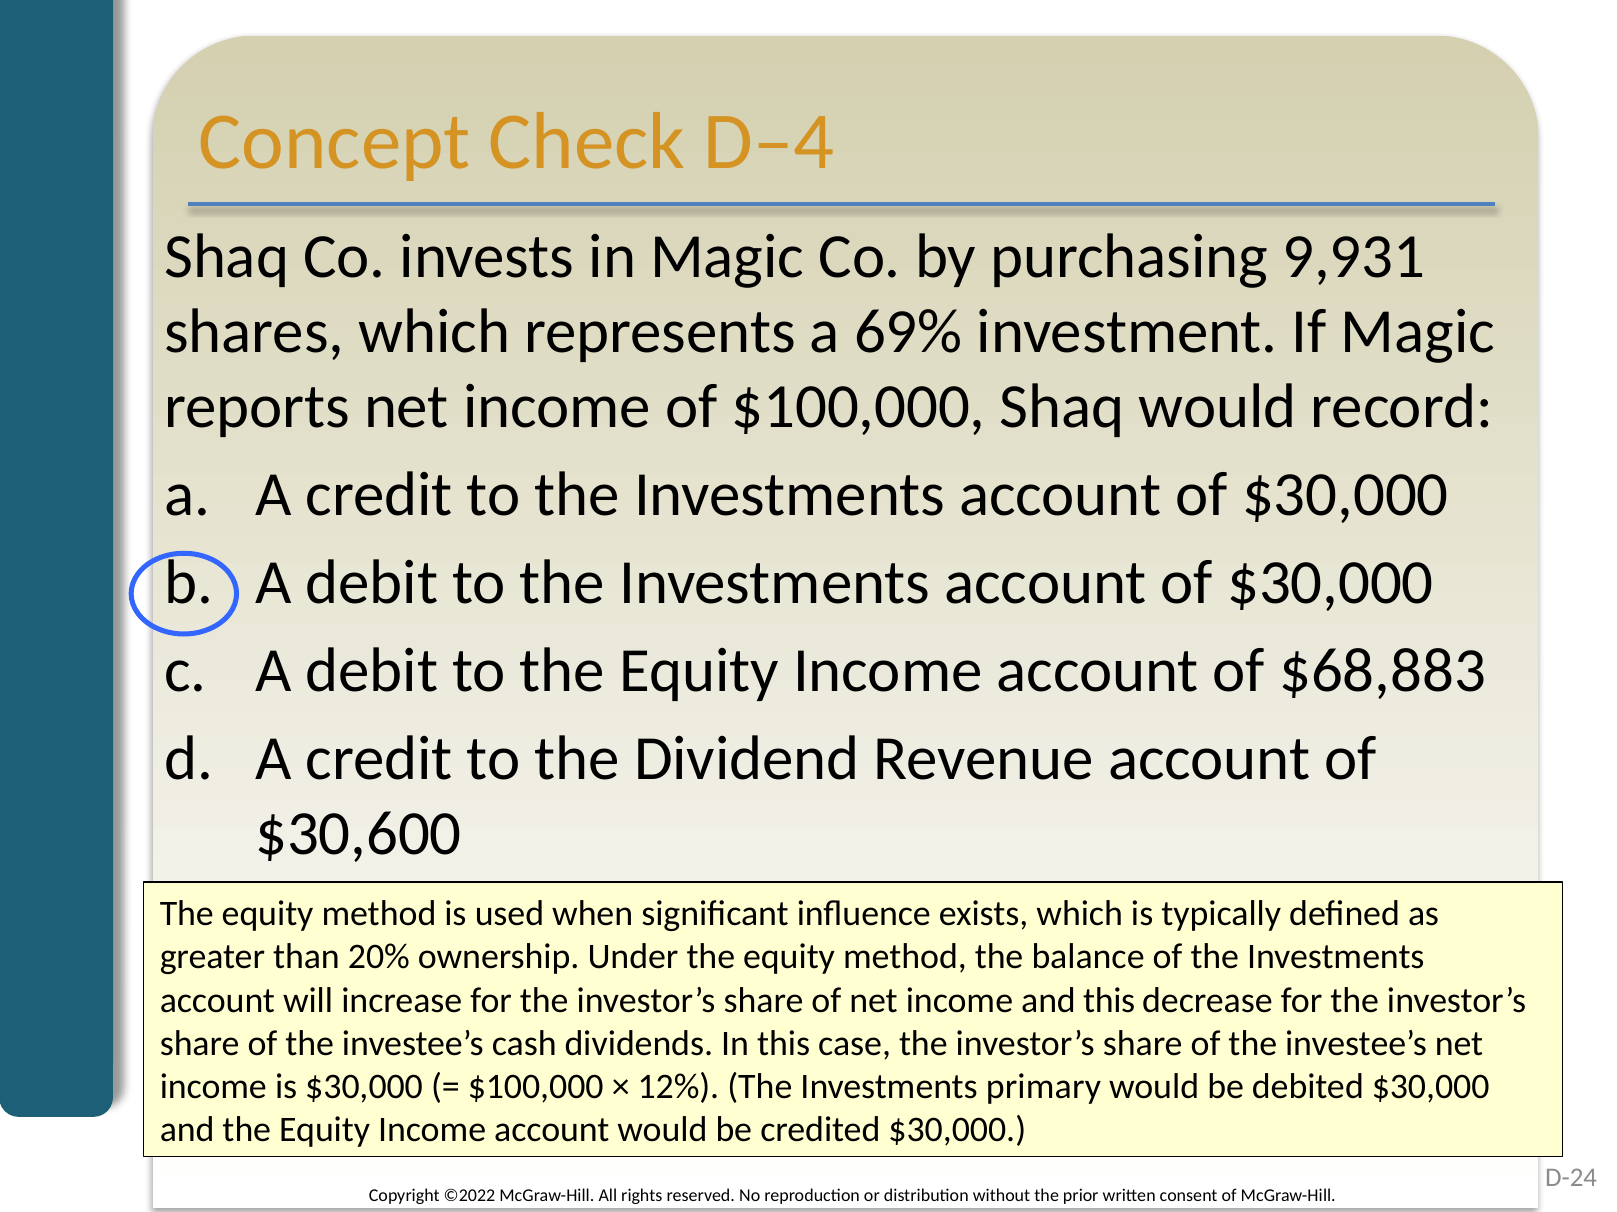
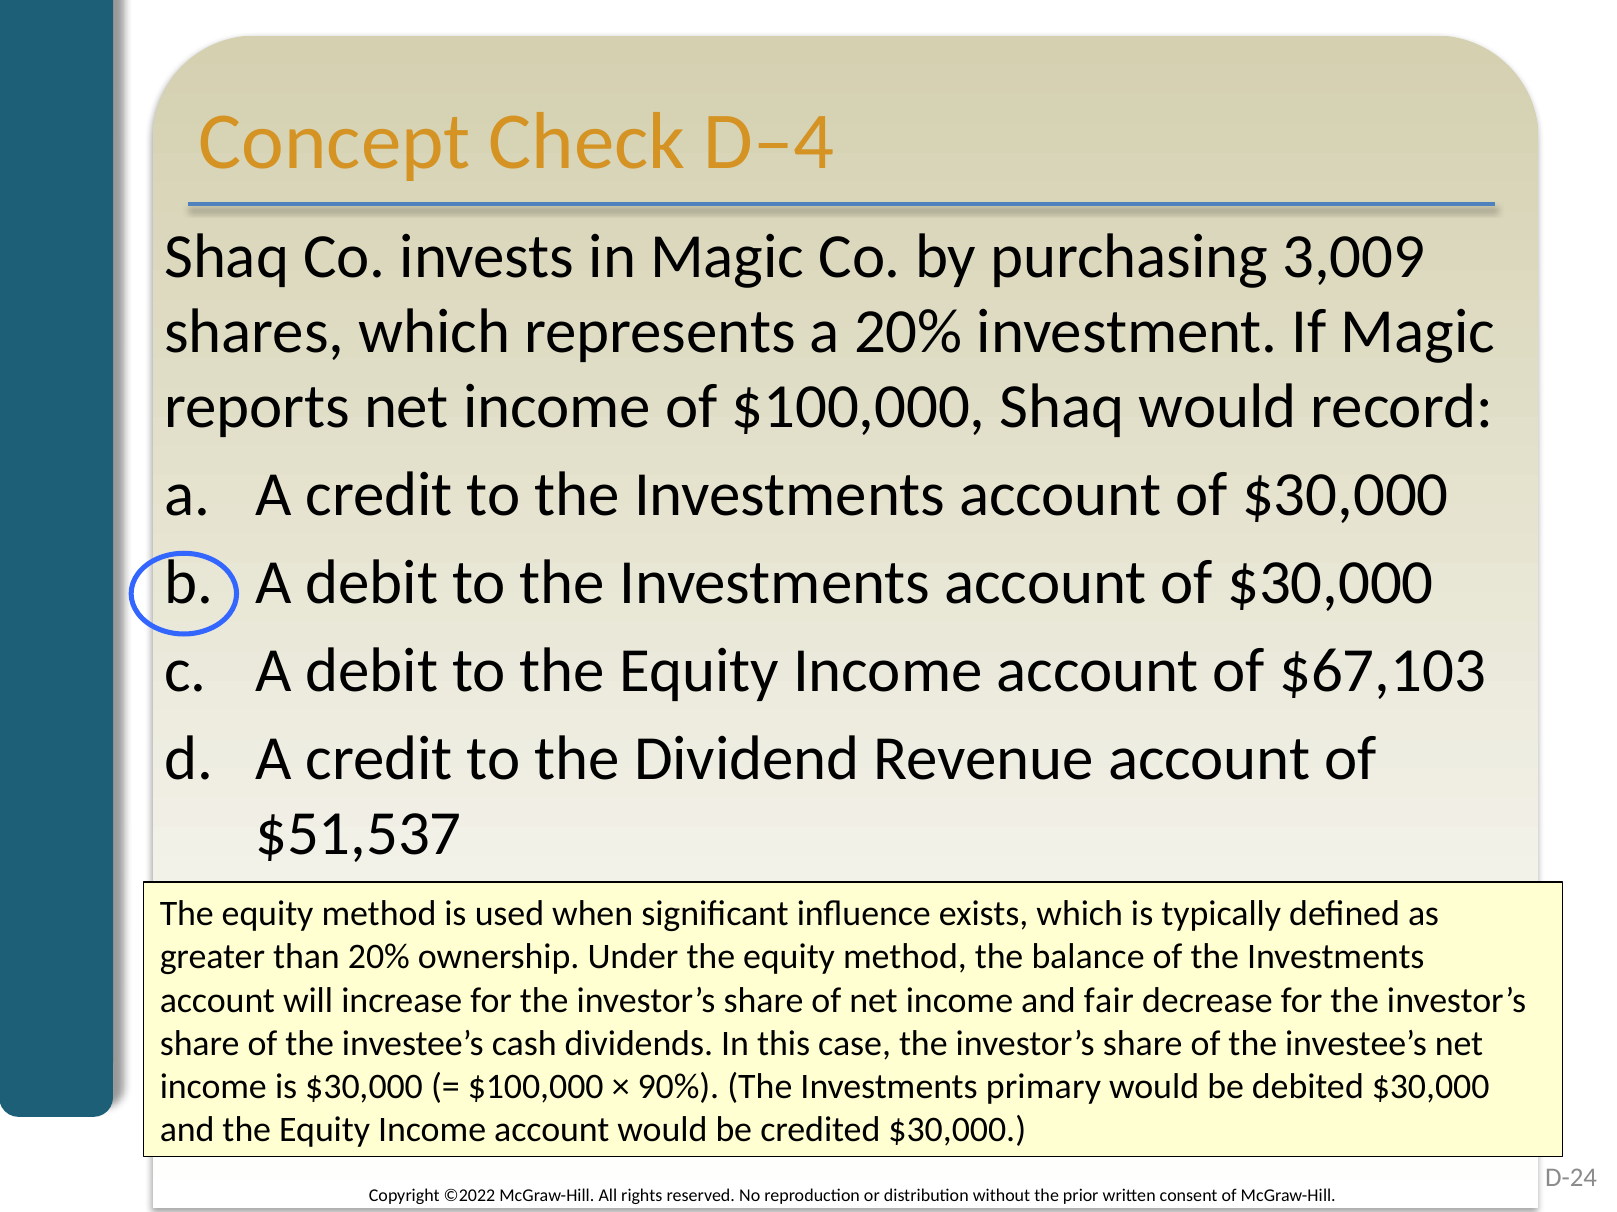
9,931: 9,931 -> 3,009 (1354, 257)
a 69%: 69% -> 20% (908, 332)
$68,883: $68,883 -> $67,103 (1383, 671)
$30,600: $30,600 -> $51,537 (358, 834)
and this: this -> fair (1109, 1001)
12%: 12% -> 90% (678, 1087)
